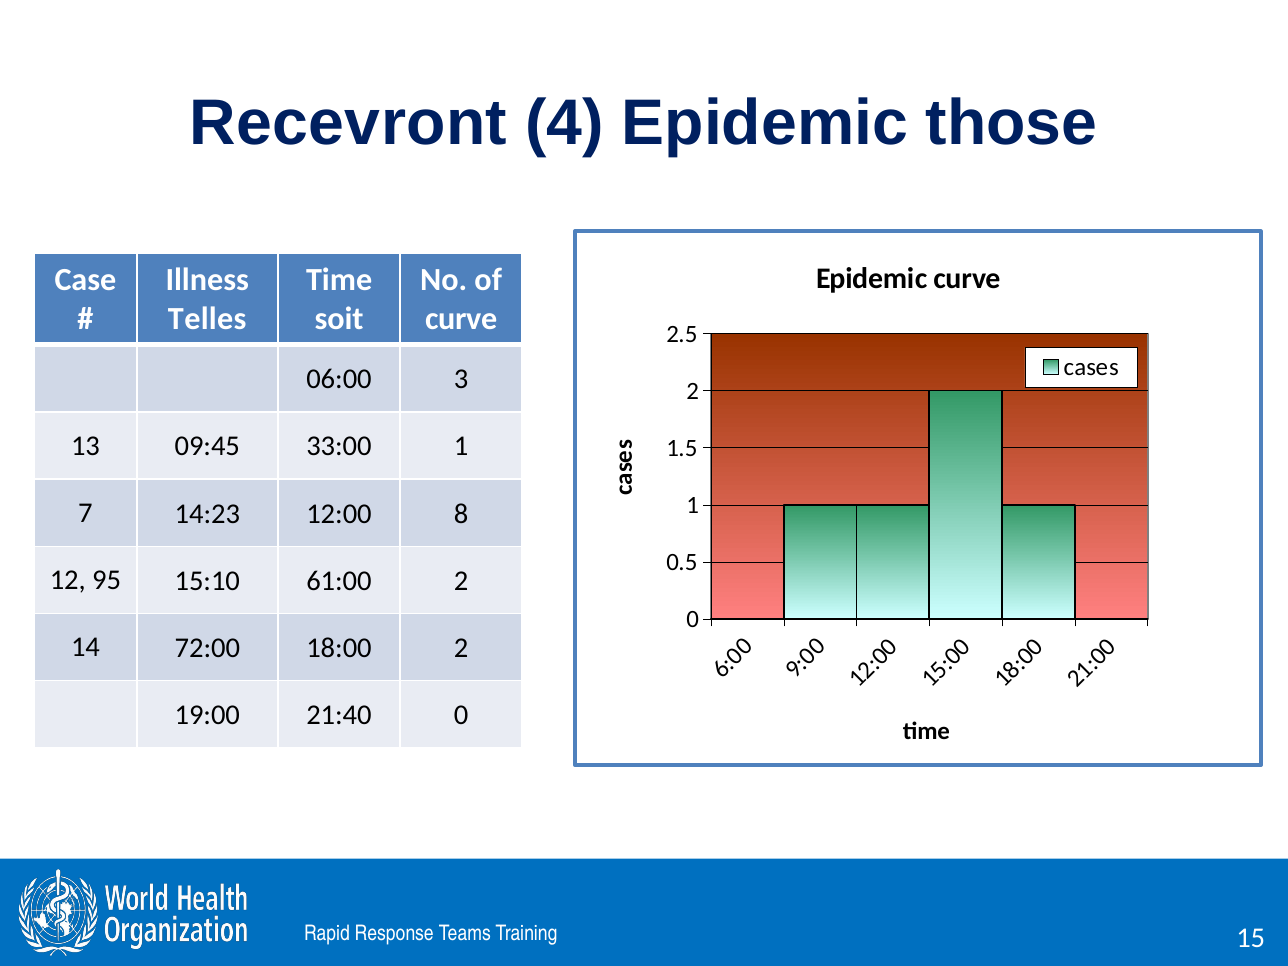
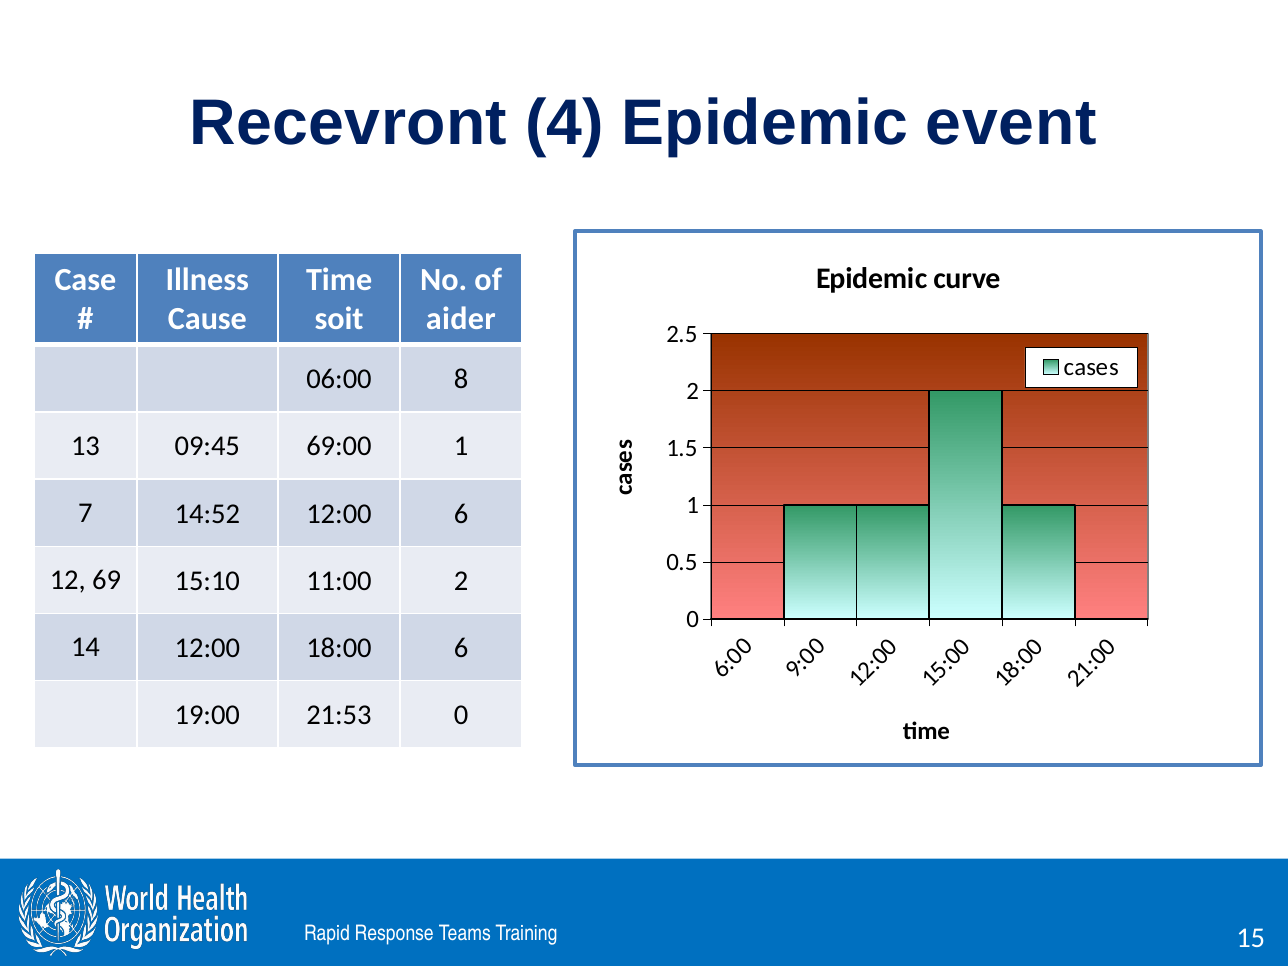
those: those -> event (1011, 124)
Telles: Telles -> Cause (207, 319)
curve: curve -> aider (461, 319)
06:00 3: 3 -> 8 (461, 379)
33:00: 33:00 -> 69:00 (339, 446)
14:23: 14:23 -> 14:52 (207, 514)
12:00 8: 8 -> 6 (461, 514)
95: 95 -> 69 (107, 580)
61:00: 61:00 -> 11:00 (339, 581)
14 72:00: 72:00 -> 12:00 (207, 648)
18:00 2: 2 -> 6 (461, 648)
21:40: 21:40 -> 21:53 (339, 715)
